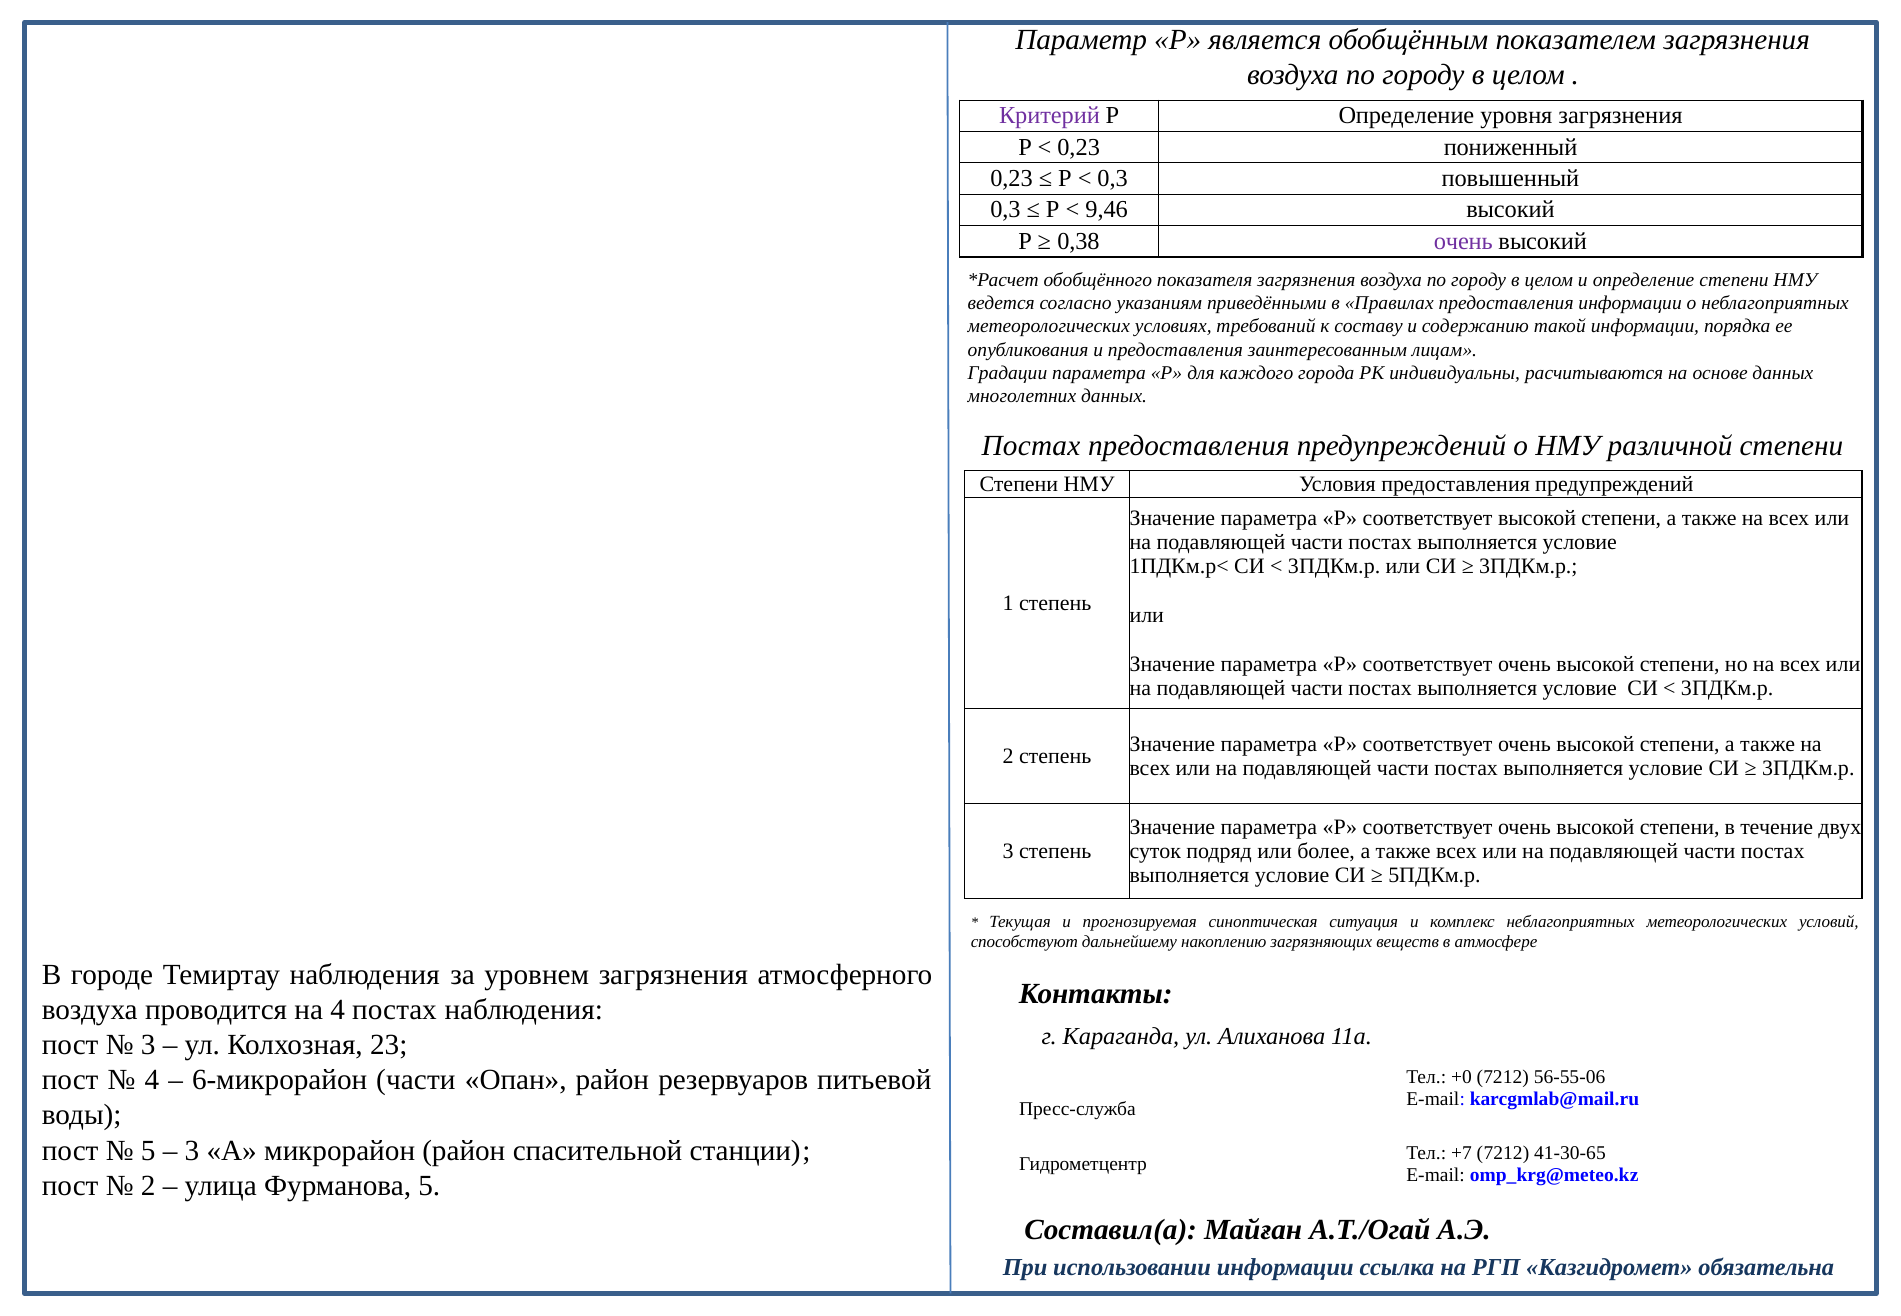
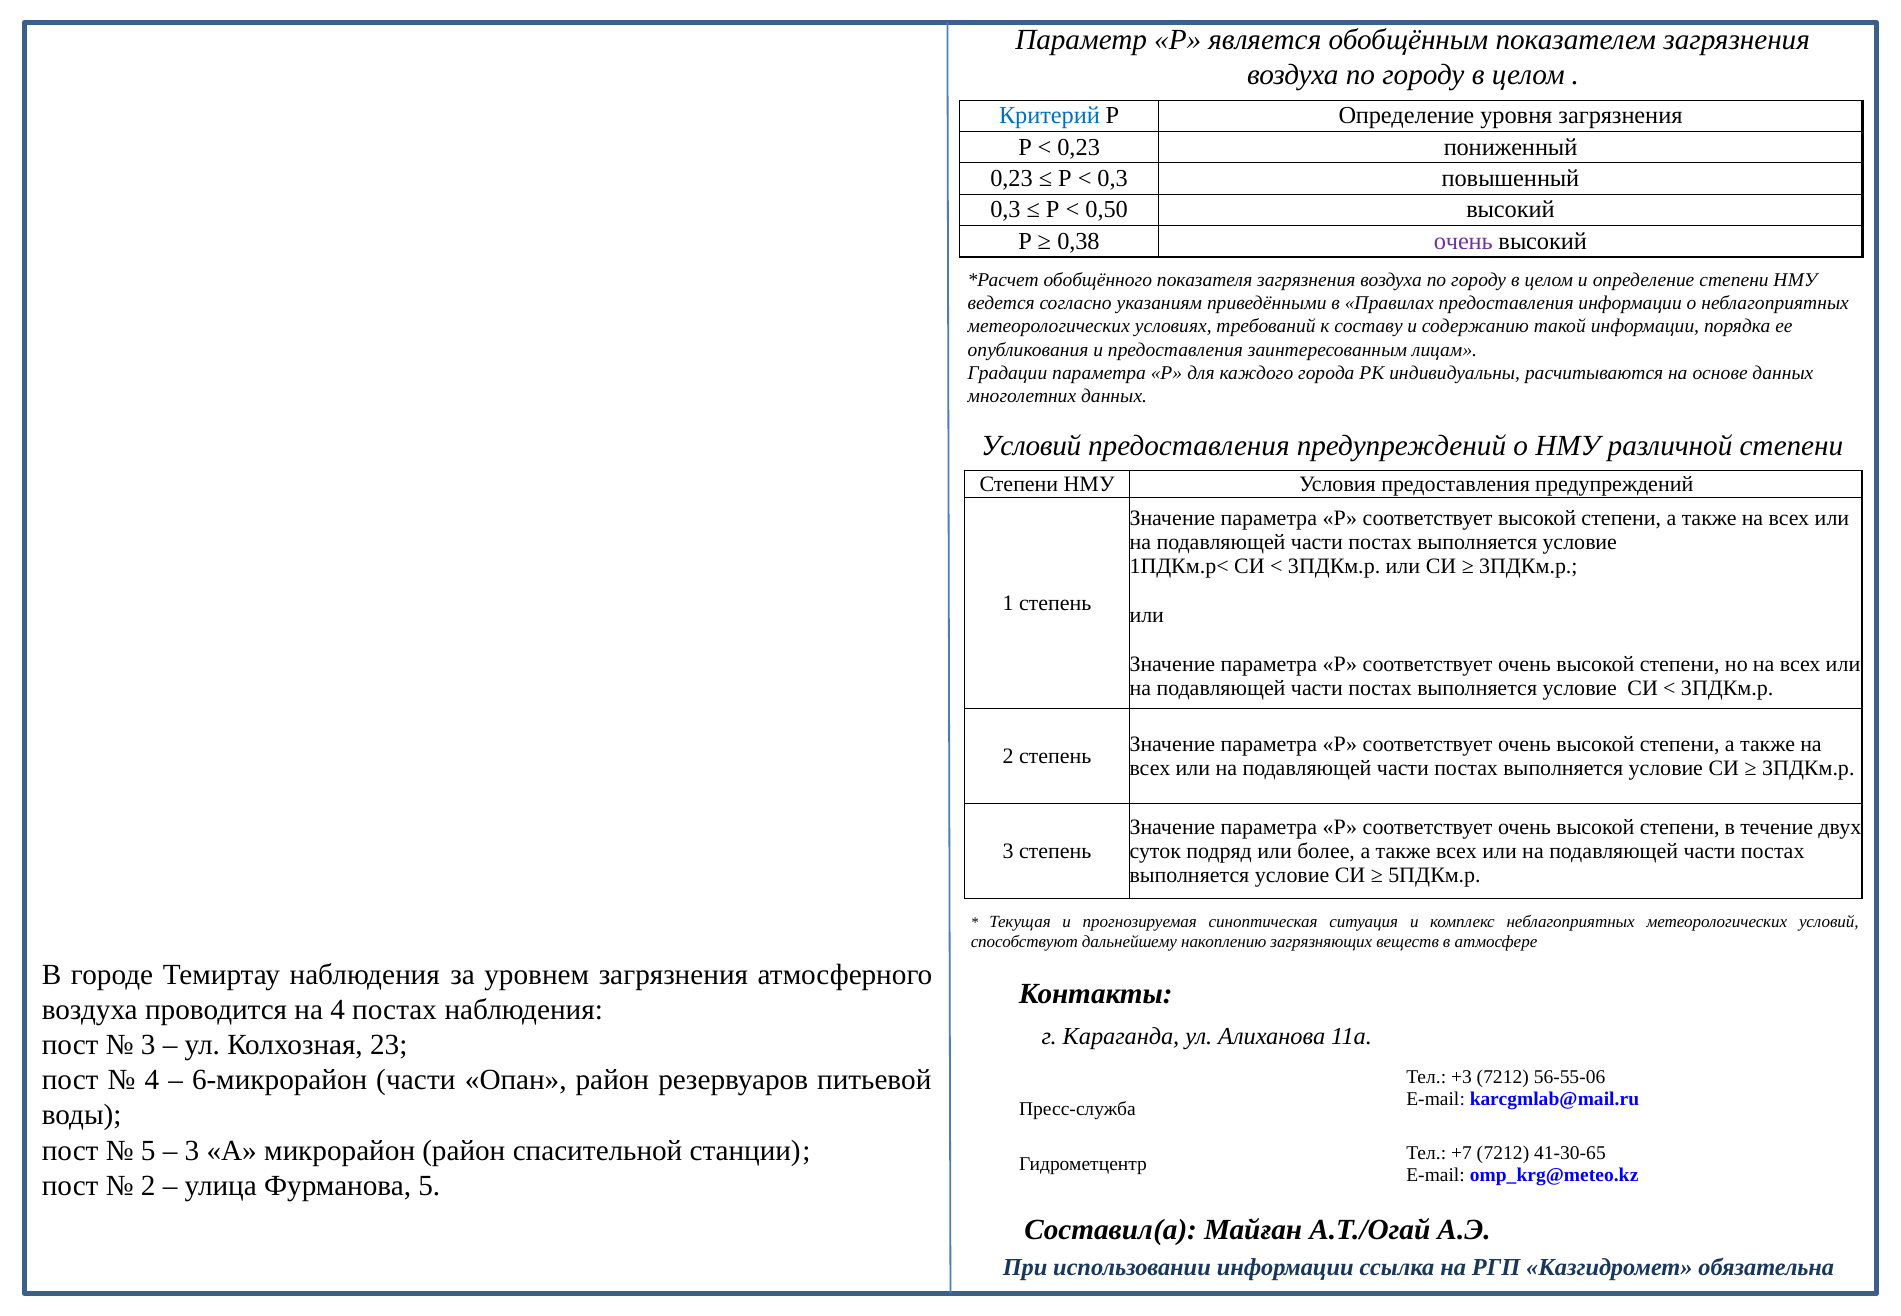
Критерий colour: purple -> blue (1049, 116)
9,46: 9,46 -> 0,50 (1107, 210)
Постах: Постах -> Условий (1031, 446)
+0: +0 -> +3 (1461, 1077)
